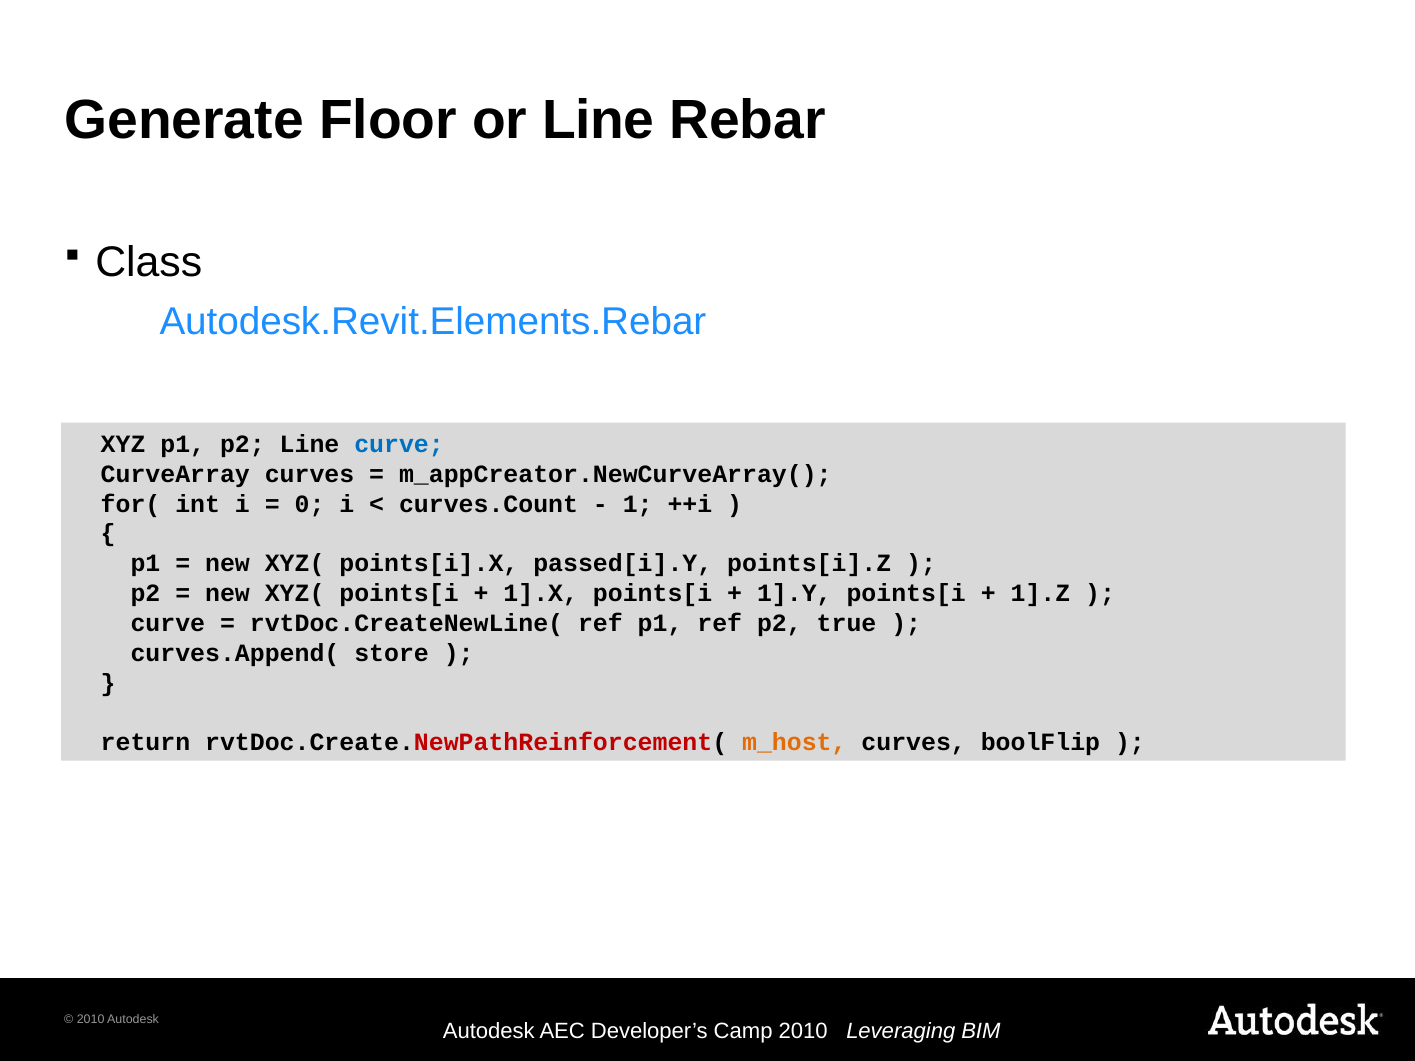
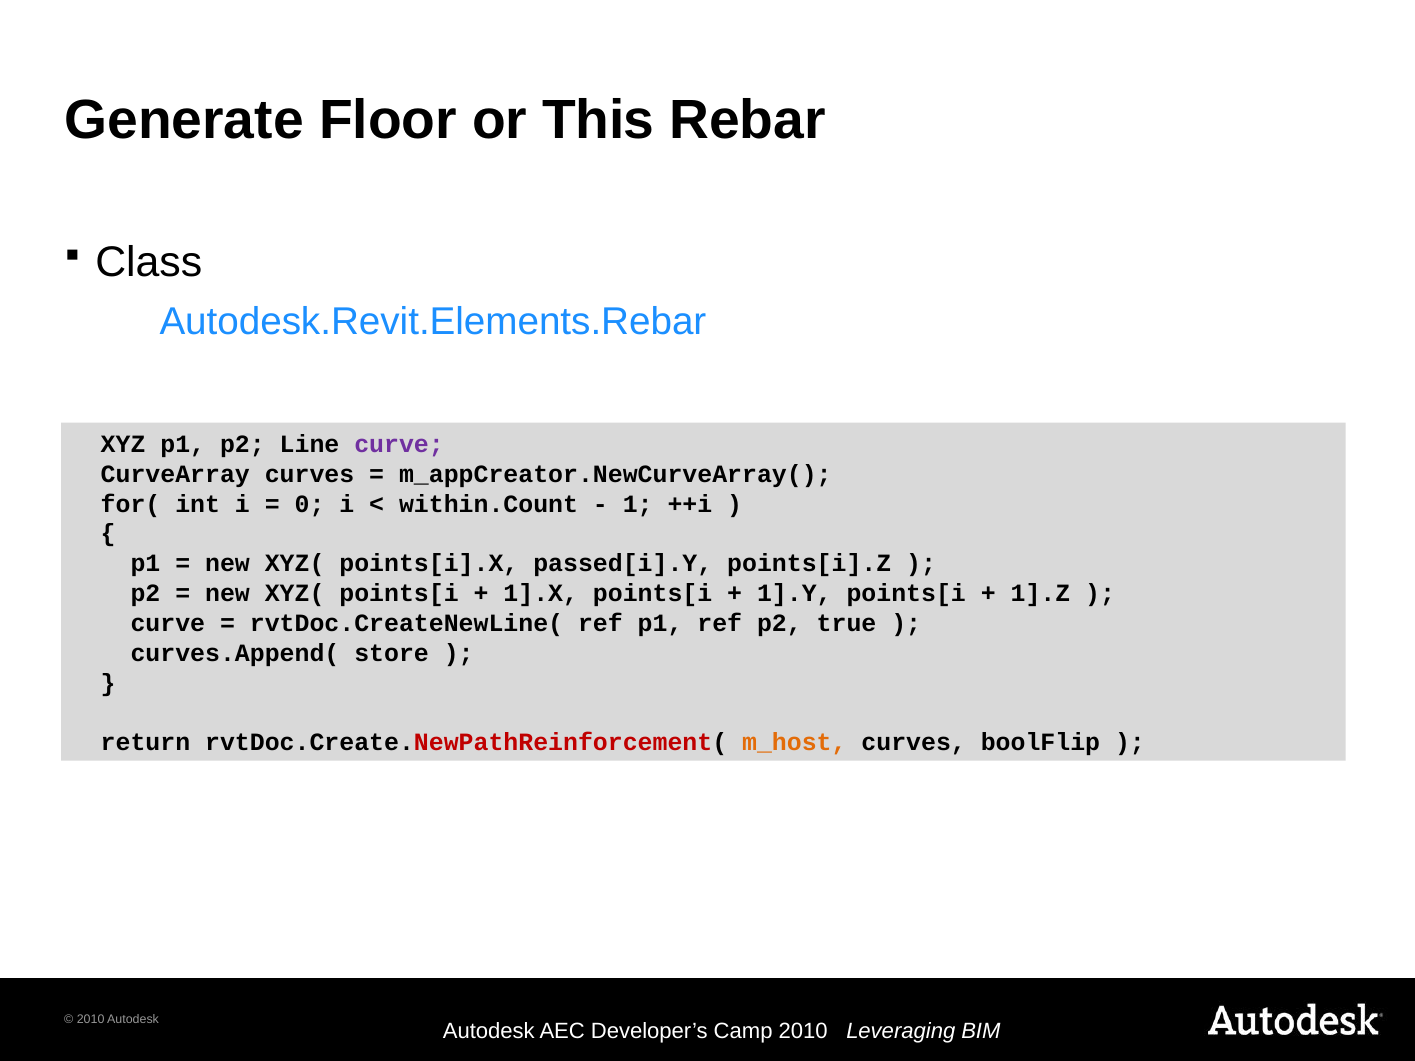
or Line: Line -> This (599, 121)
curve colour: blue -> purple (399, 444)
curves.Count: curves.Count -> within.Count (489, 504)
